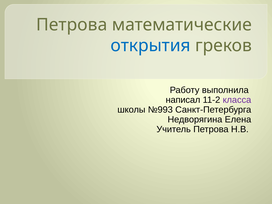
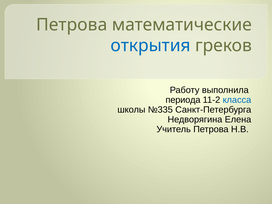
написал: написал -> периода (183, 100)
класса colour: purple -> blue (237, 100)
№993: №993 -> №335 (160, 110)
